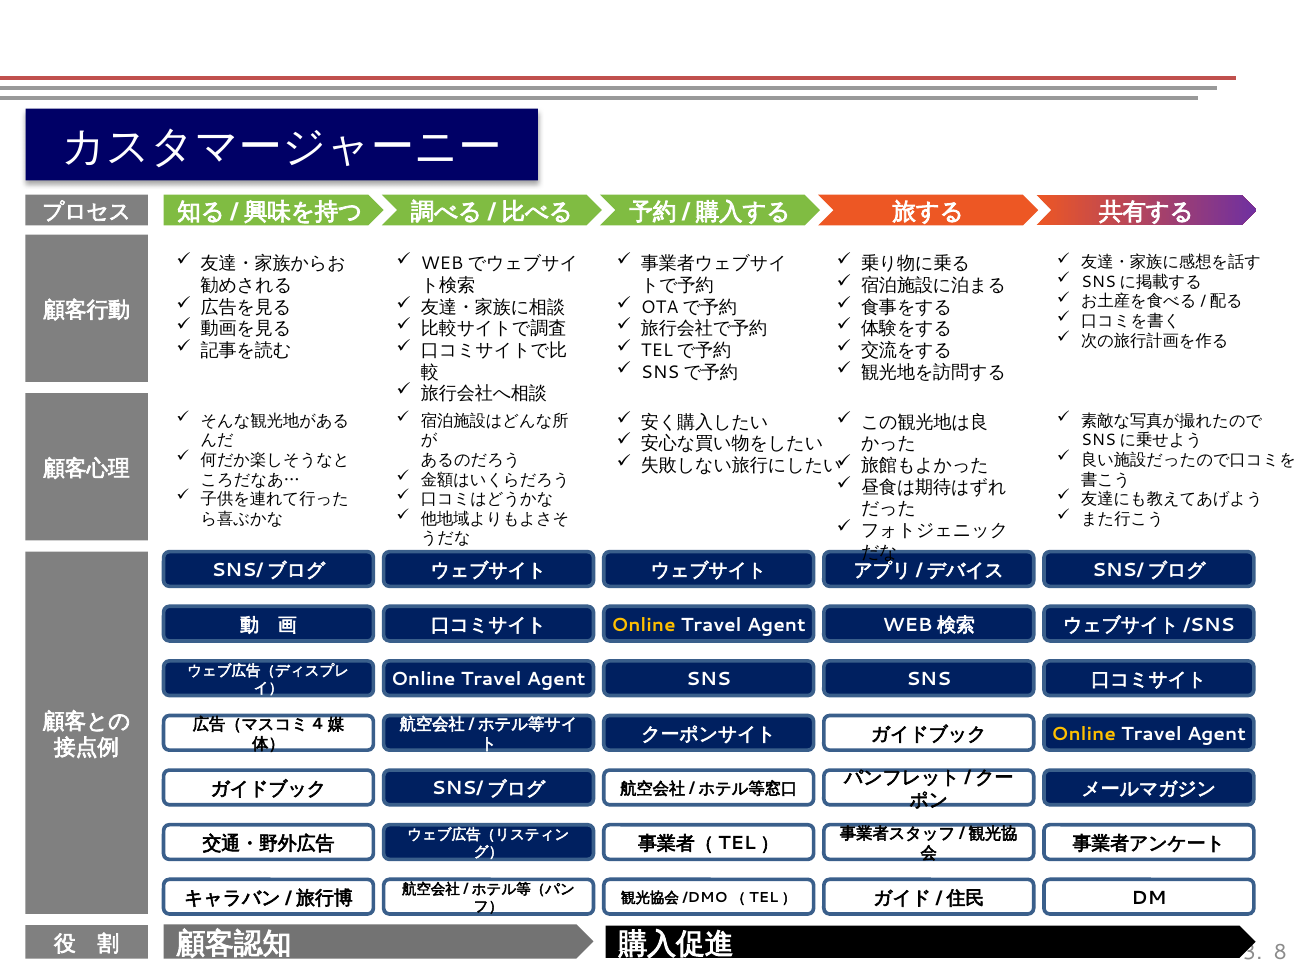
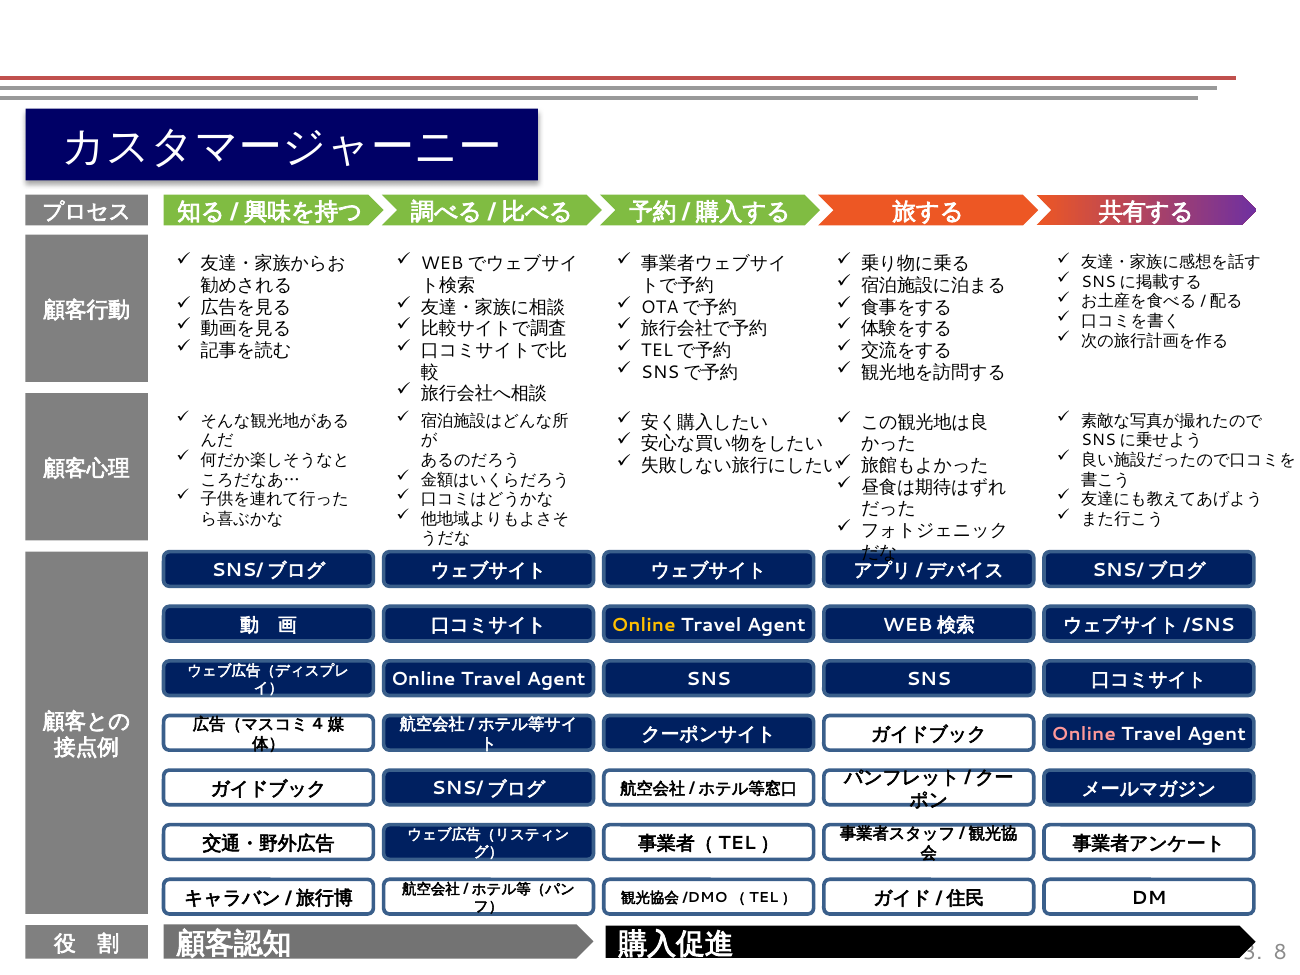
Online colour: yellow -> pink (1084, 734)
